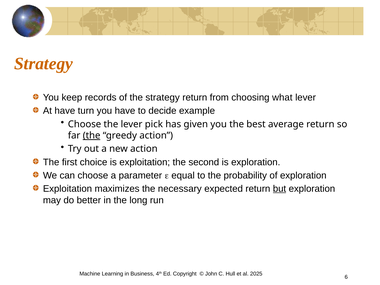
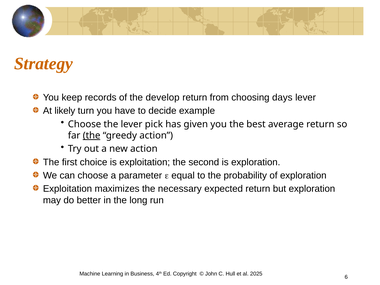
the strategy: strategy -> develop (163, 98)
what: what -> days (282, 98)
At have: have -> likely (65, 111)
but underline: present -> none (280, 189)
